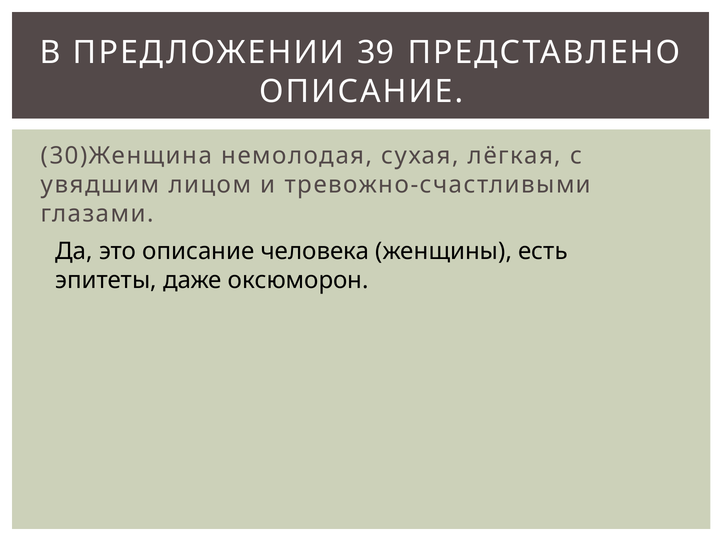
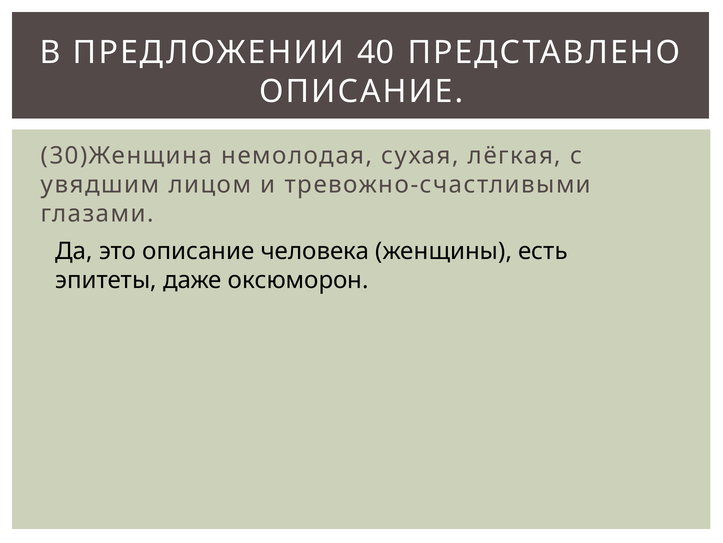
39: 39 -> 40 (376, 53)
